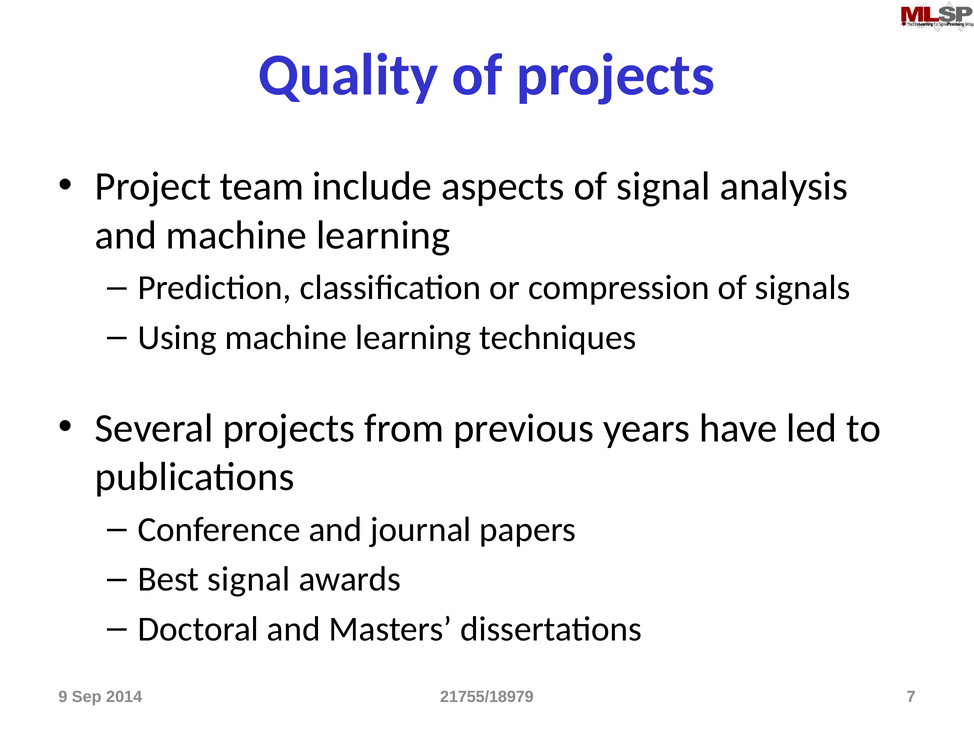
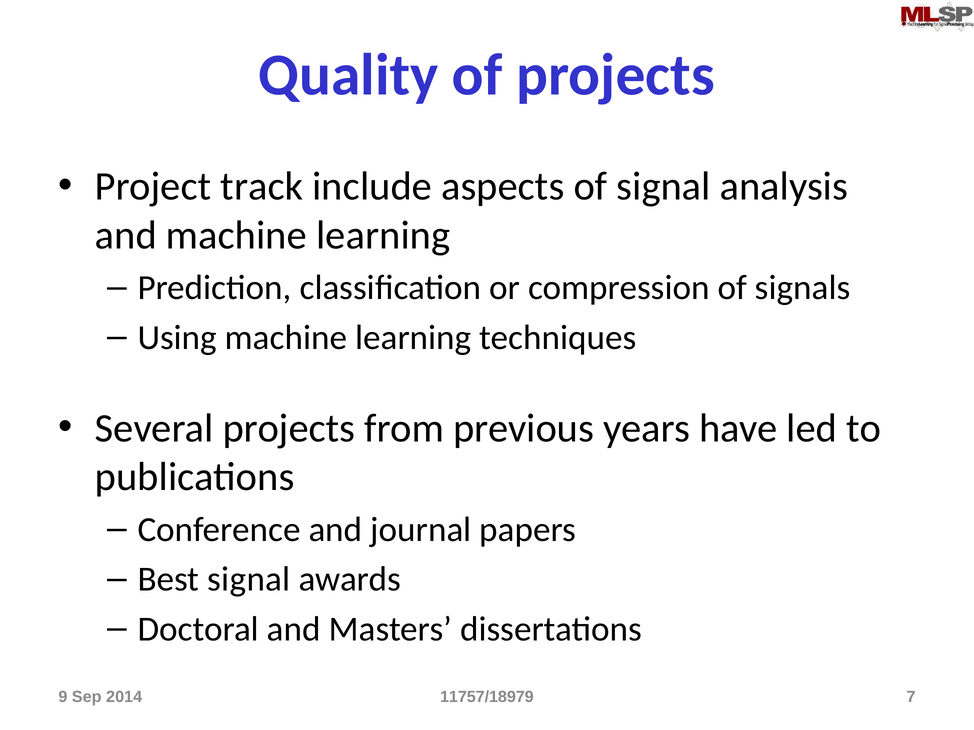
team: team -> track (262, 187)
21755/18979: 21755/18979 -> 11757/18979 (487, 698)
